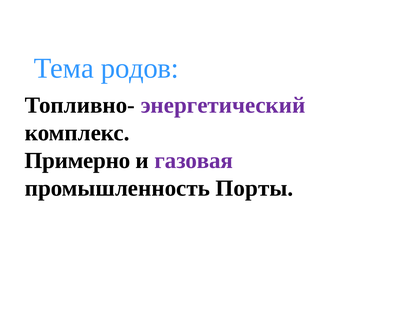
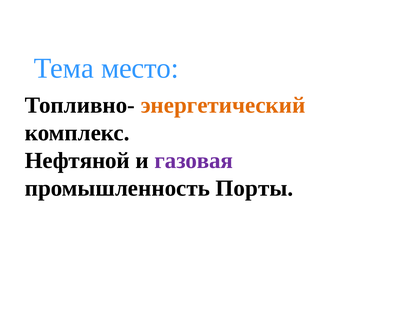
родов: родов -> место (140, 68)
энергетический colour: purple -> orange (223, 105)
Примерно: Примерно -> Нефтяной (77, 161)
